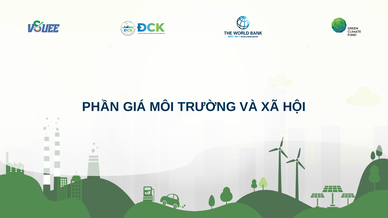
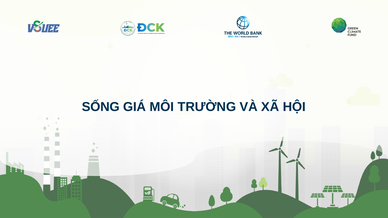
PHẦN: PHẦN -> SỐNG (101, 107)
